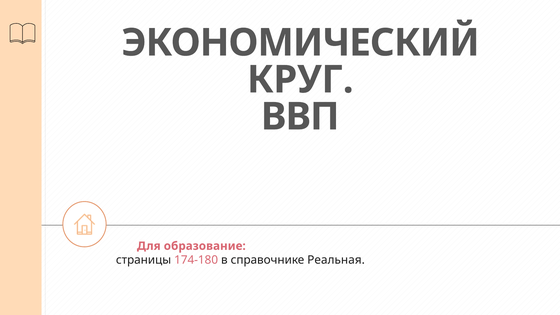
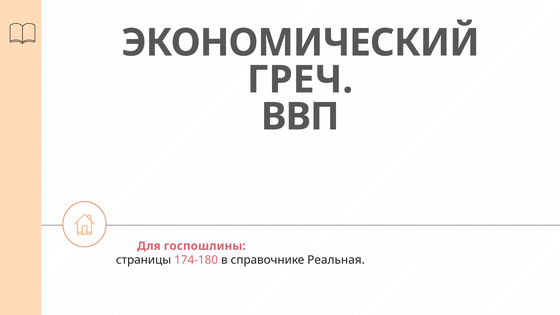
КРУГ: КРУГ -> ГРЕЧ (300, 80)
образование: образование -> госпошлины (205, 246)
